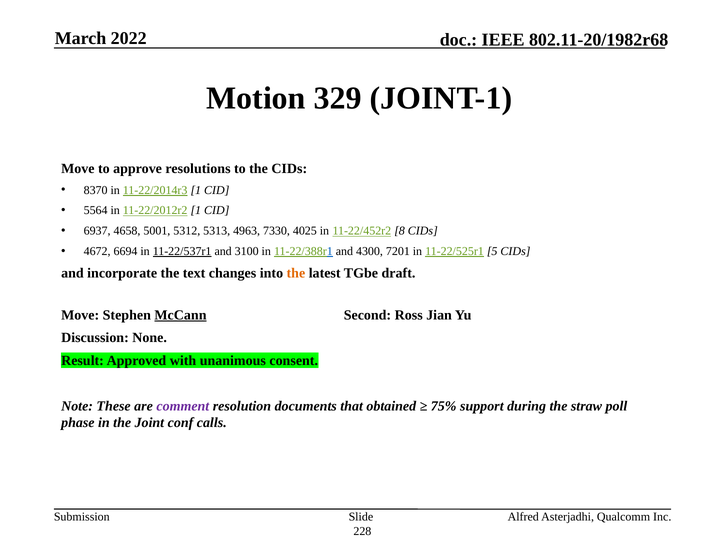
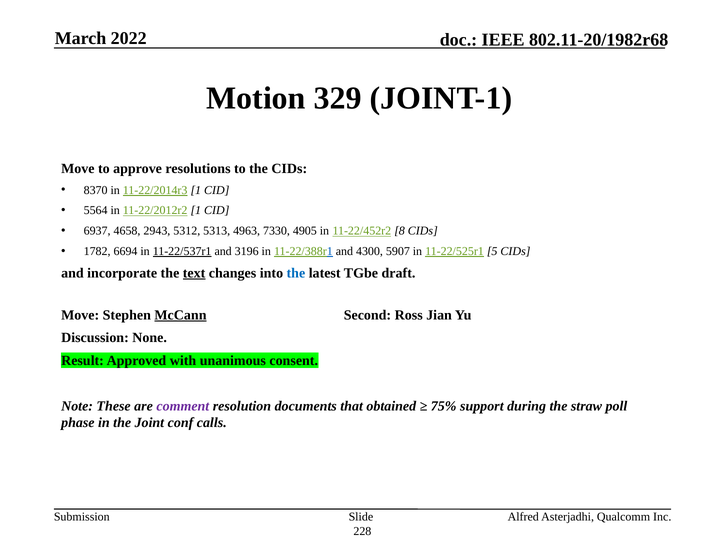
5001: 5001 -> 2943 (157, 231)
4025: 4025 -> 4905 (305, 231)
4672: 4672 -> 1782 (97, 251)
3100: 3100 -> 3196 (247, 251)
7201: 7201 -> 5907 (398, 251)
text underline: none -> present (194, 273)
the colour: orange -> blue (296, 273)
